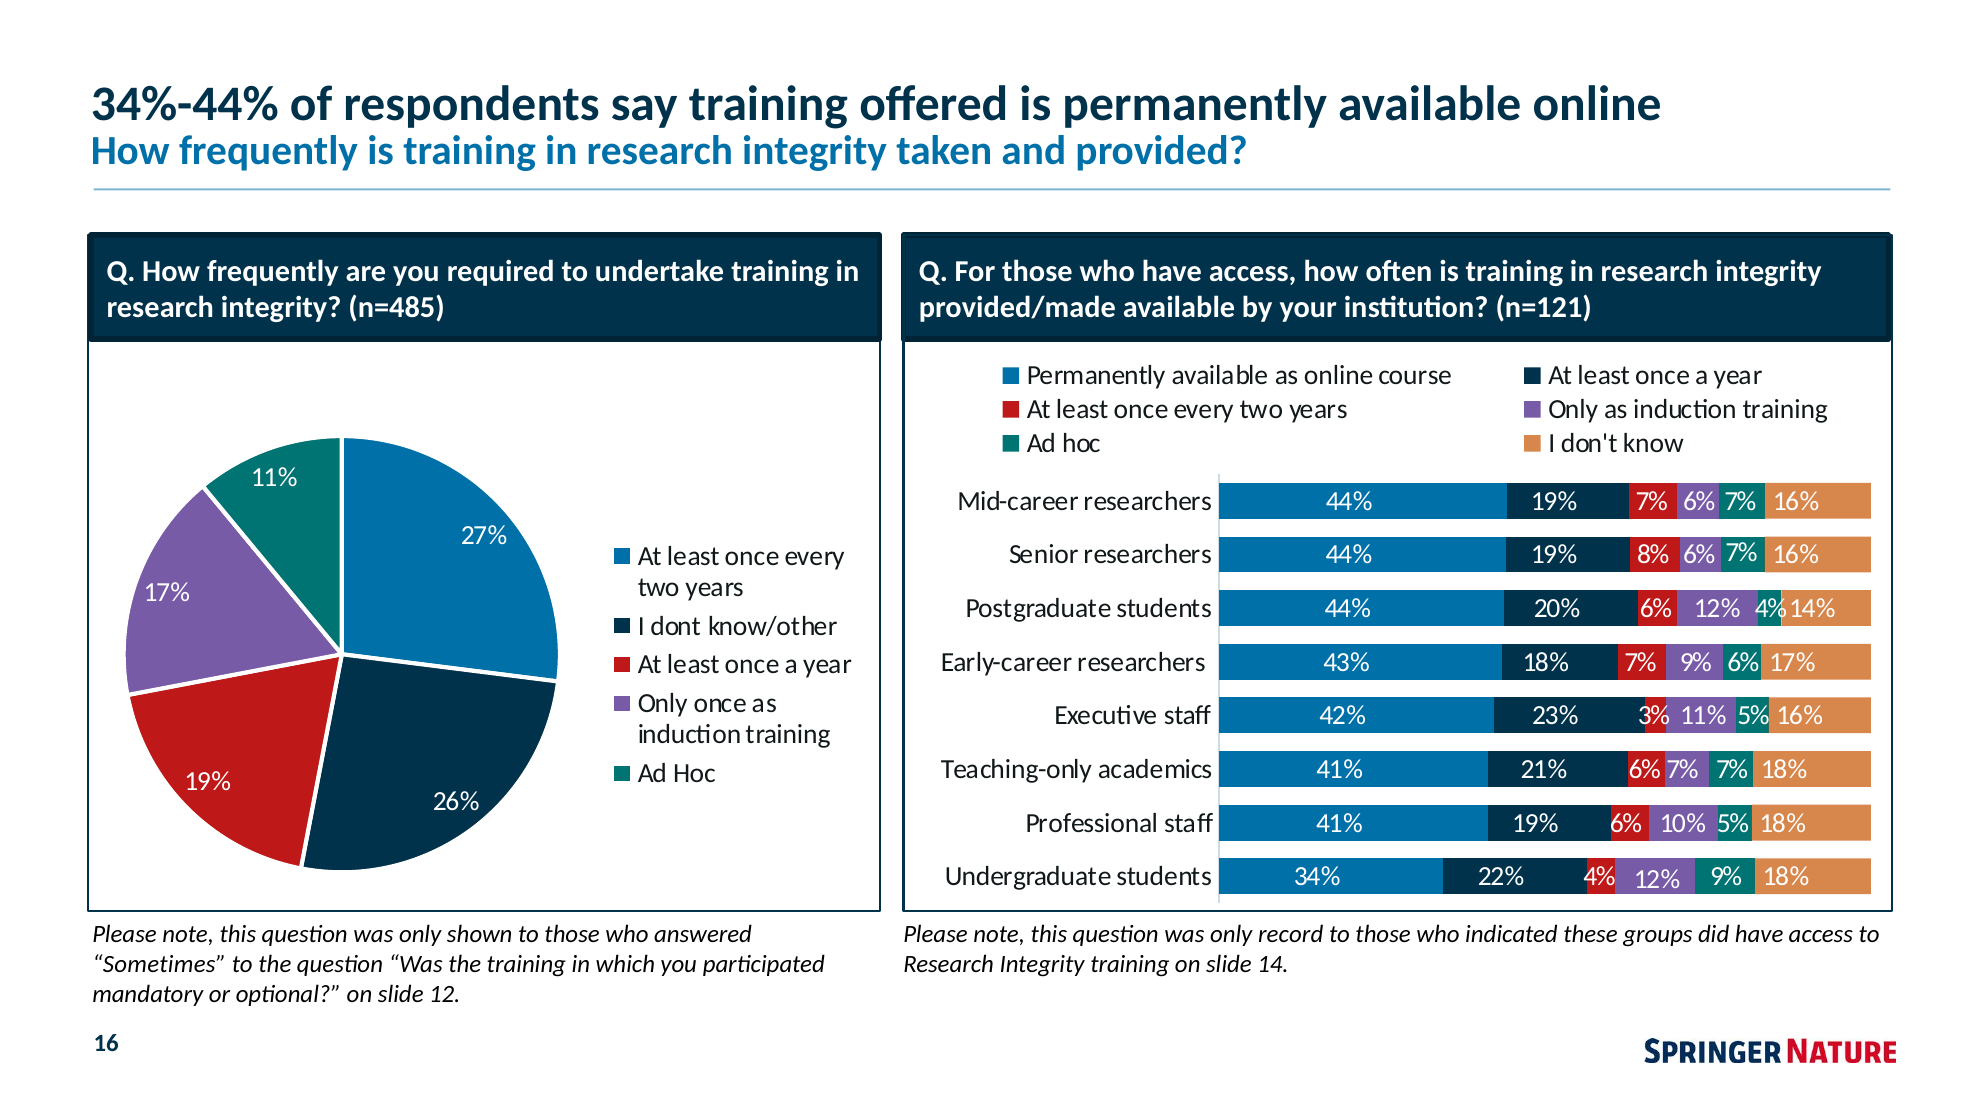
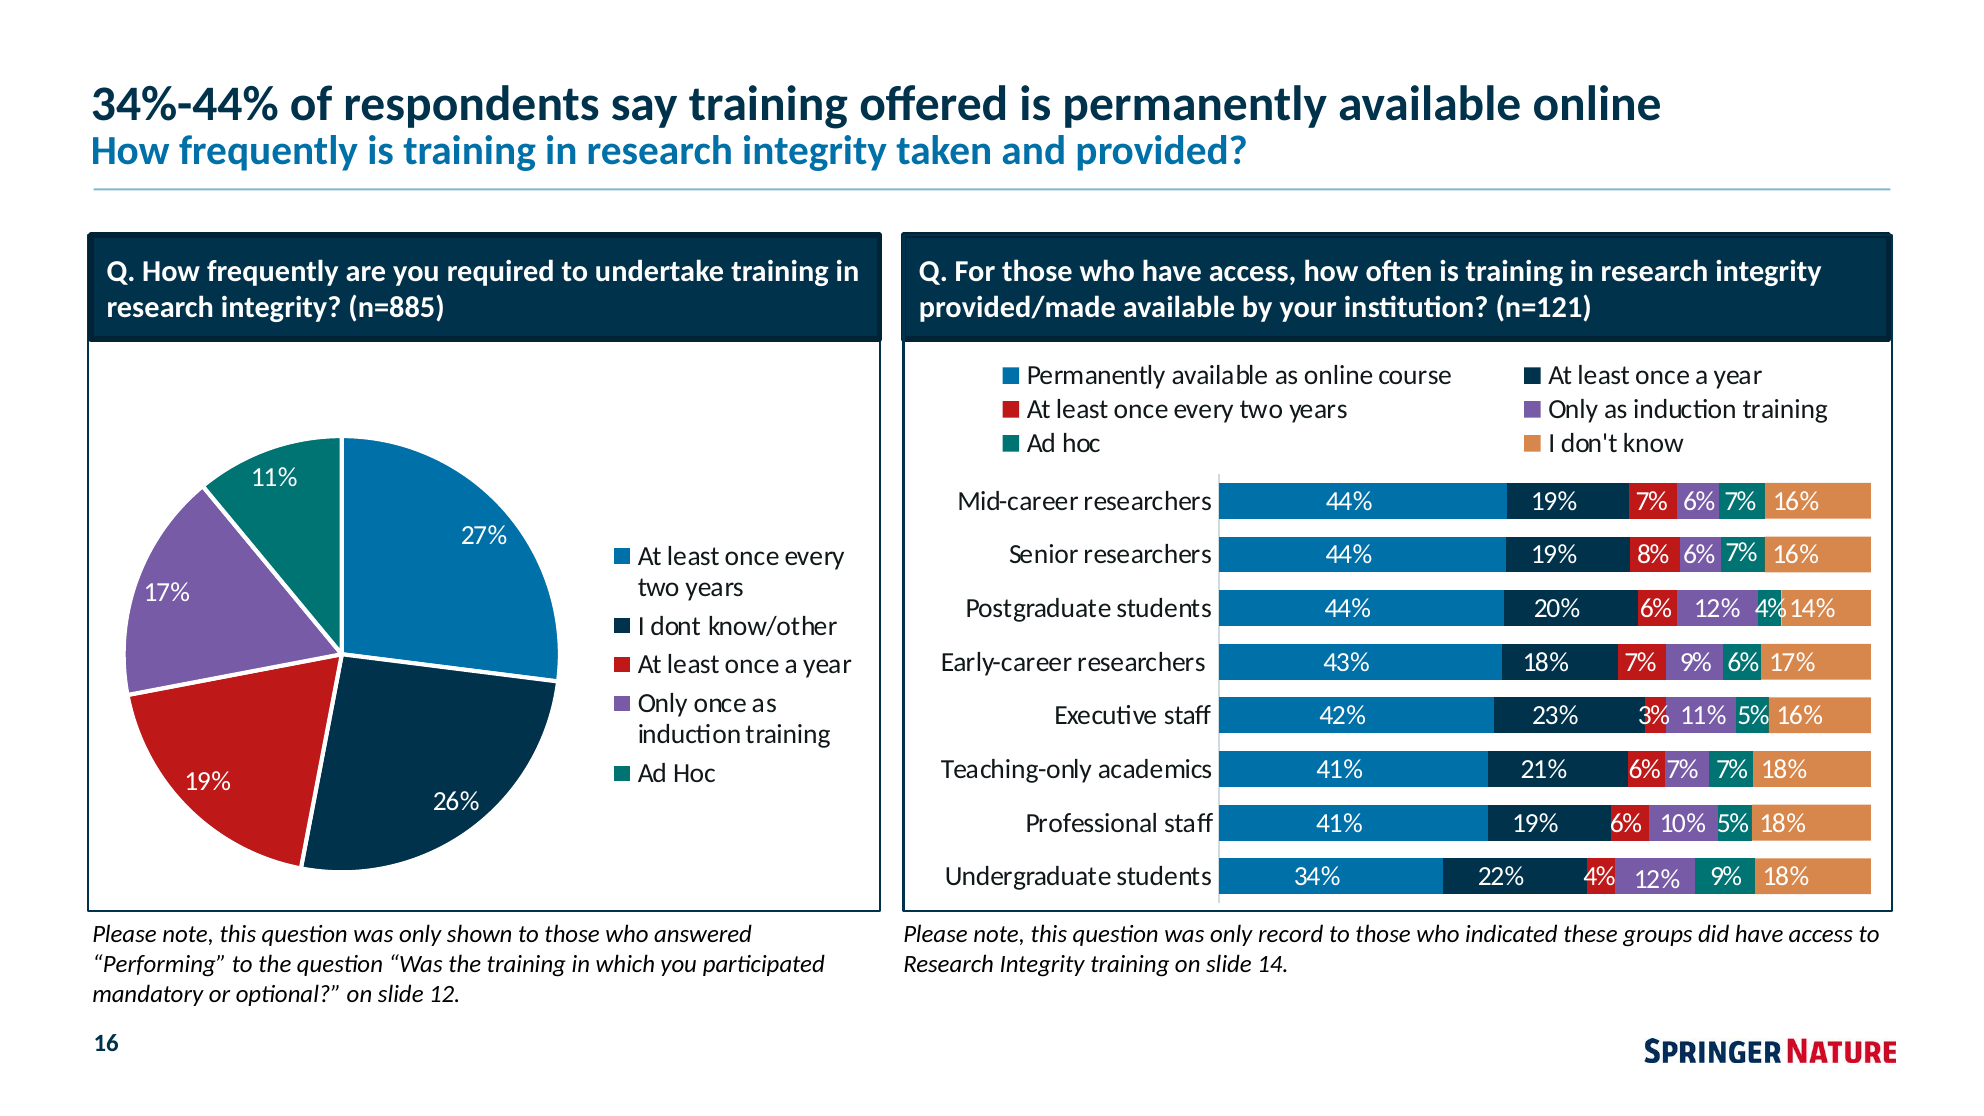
n=485: n=485 -> n=885 (397, 308)
Sometimes: Sometimes -> Performing (159, 964)
